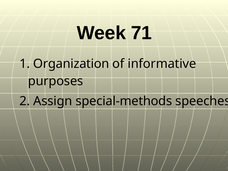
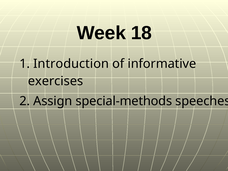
71: 71 -> 18 (141, 33)
Organization: Organization -> Introduction (71, 64)
purposes: purposes -> exercises (56, 81)
